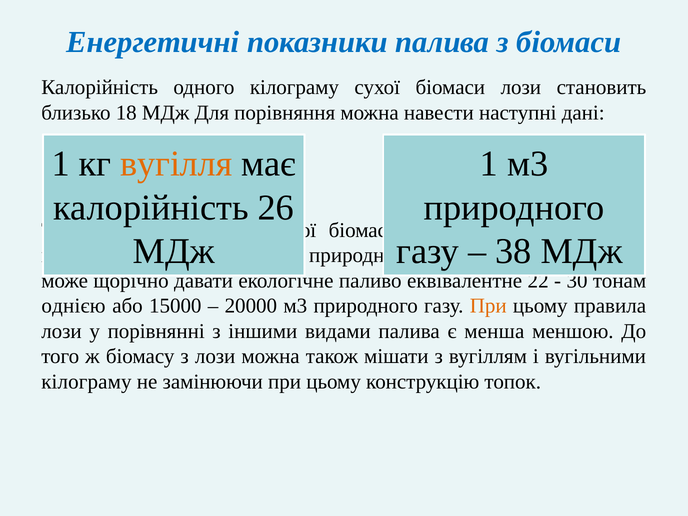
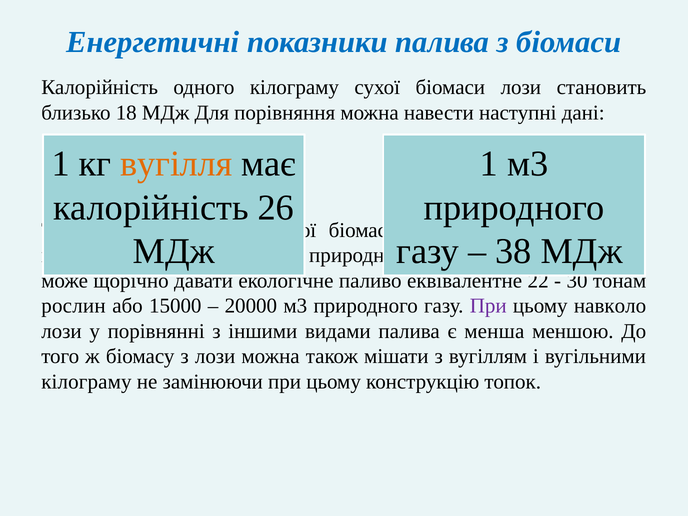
однією: однією -> рослин (73, 306)
При colour: orange -> purple (488, 306)
правила: правила -> навколо (610, 306)
